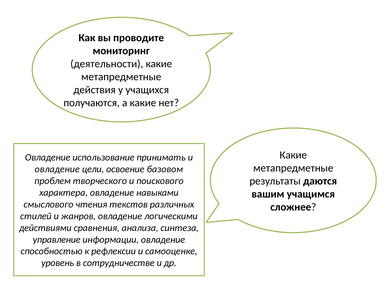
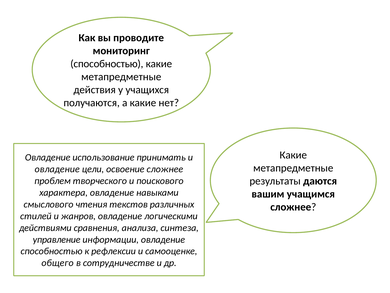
деятельности: деятельности -> способностью (107, 64)
освоение базовом: базовом -> сложнее (165, 169)
уровень: уровень -> общего (58, 263)
